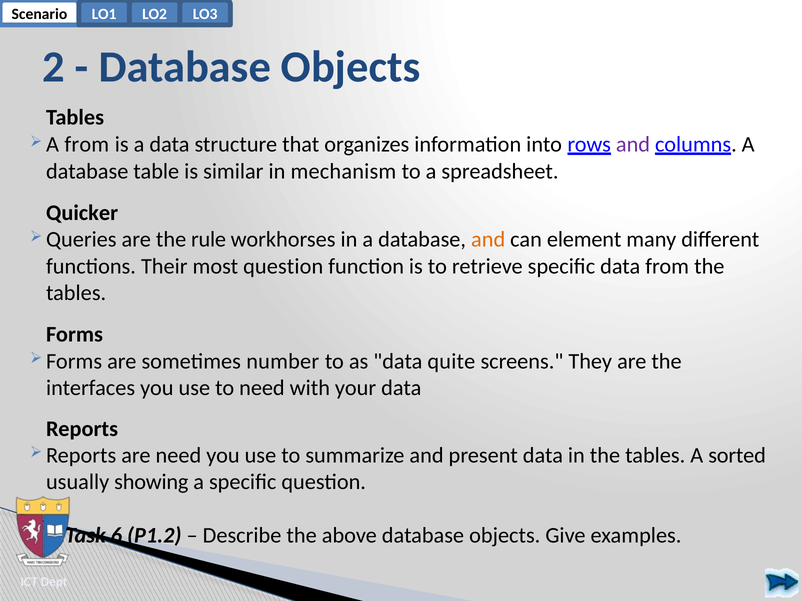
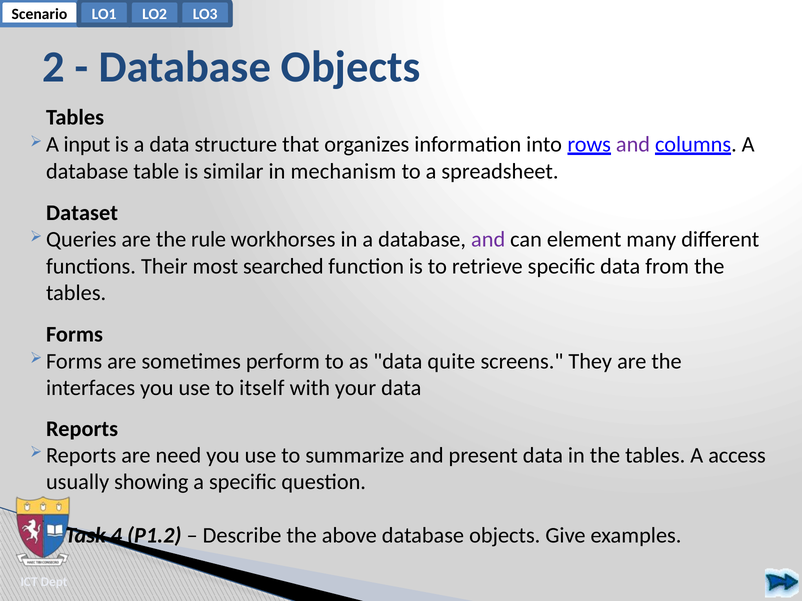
from: from -> input (87, 144)
Quicker: Quicker -> Dataset (82, 213)
and colour: orange -> purple (488, 240)
most question: question -> searched (283, 267)
number: number -> perform (283, 362)
to need: need -> itself (262, 388)
sorted: sorted -> access (737, 456)
6: 6 -> 4 (116, 536)
